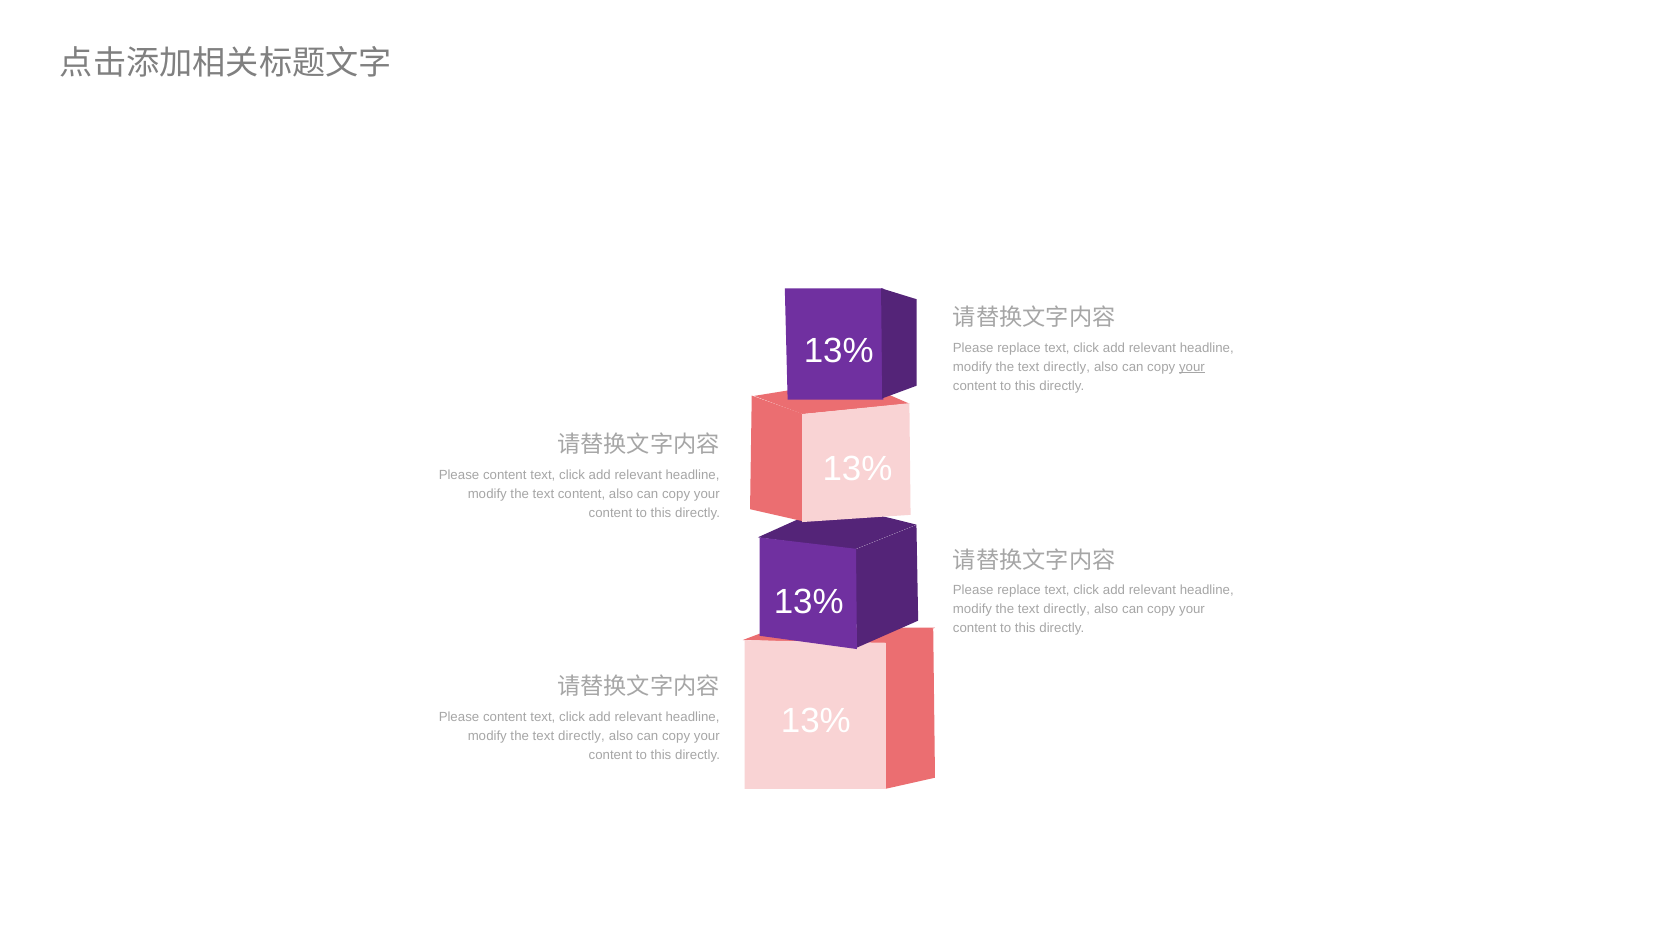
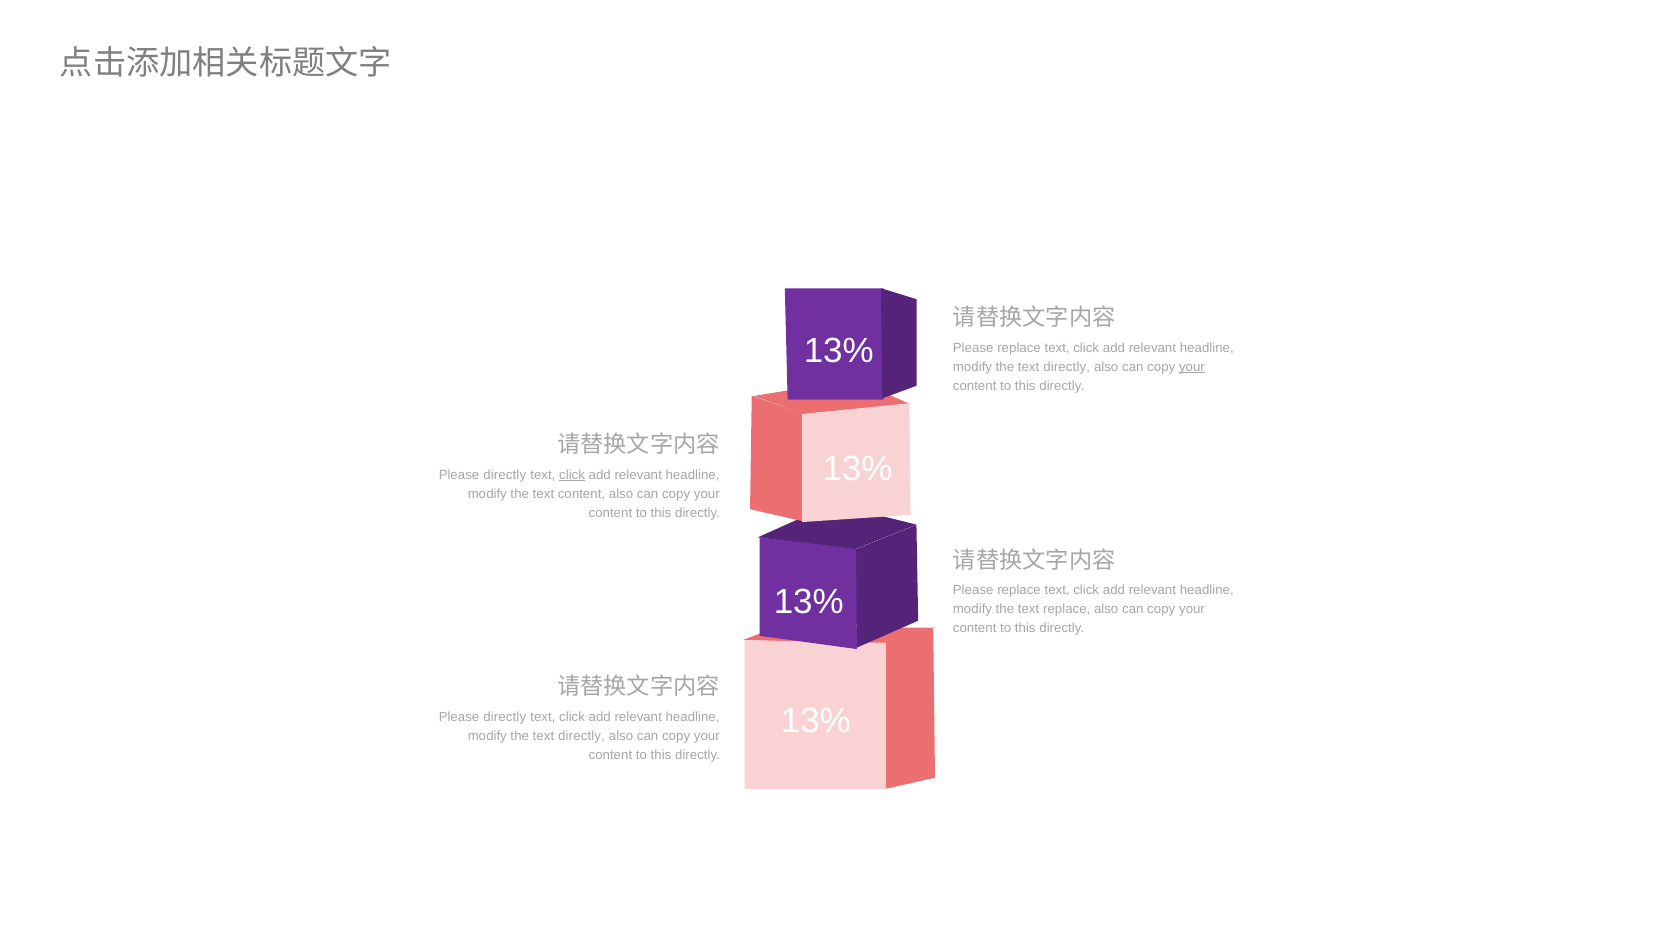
content: content -> directly (505, 475)
click underline: none -> present (572, 475)
directly: directly -> replace (1067, 609)
content: content -> directly (505, 717)
